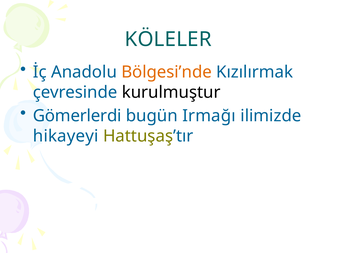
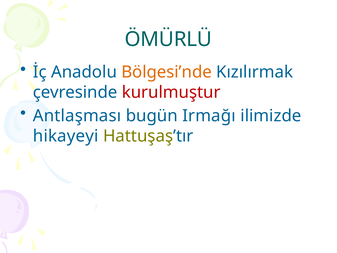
KÖLELER: KÖLELER -> ÖMÜRLÜ (168, 39)
kurulmuştur colour: black -> red (171, 92)
Gömerlerdi: Gömerlerdi -> Antlaşması (77, 116)
